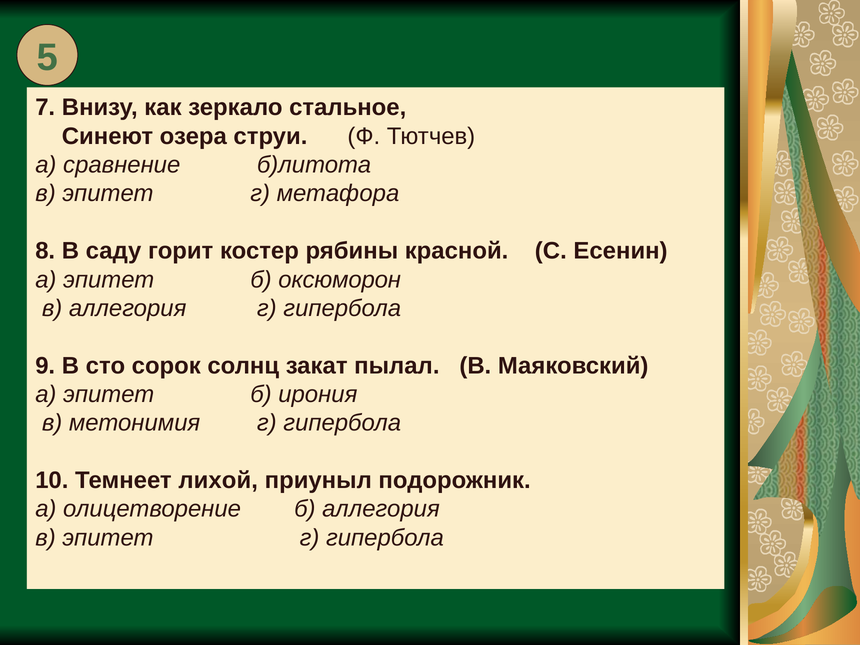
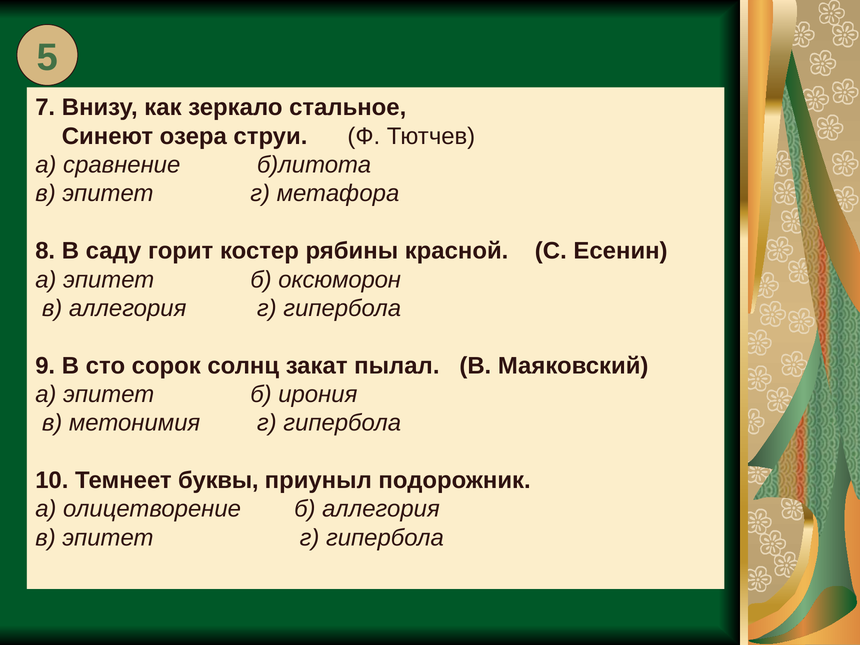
лихой: лихой -> буквы (218, 480)
